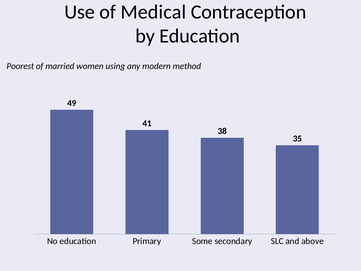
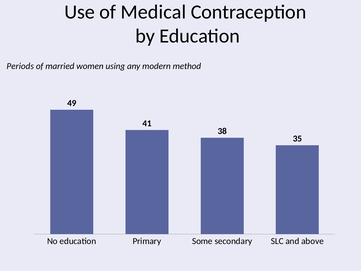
Poorest: Poorest -> Periods (20, 66)
